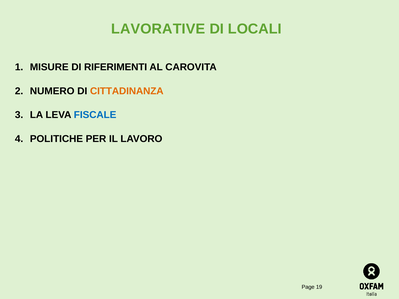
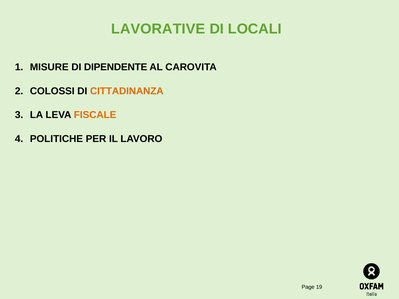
RIFERIMENTI: RIFERIMENTI -> DIPENDENTE (116, 67)
NUMERO: NUMERO -> COLOSSI (52, 91)
FISCALE colour: blue -> orange (95, 115)
